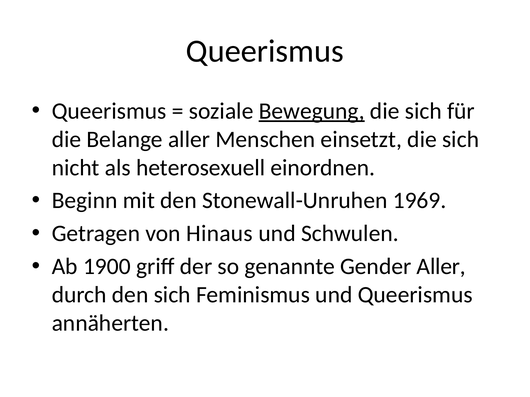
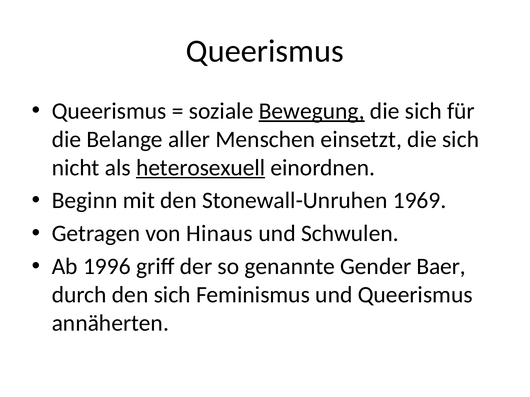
heterosexuell underline: none -> present (201, 168)
1900: 1900 -> 1996 (107, 267)
Gender Aller: Aller -> Baer (441, 267)
